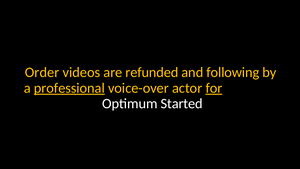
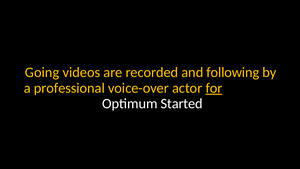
Order: Order -> Going (42, 72)
refunded: refunded -> recorded (152, 72)
professional underline: present -> none (69, 88)
